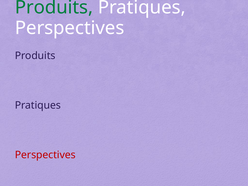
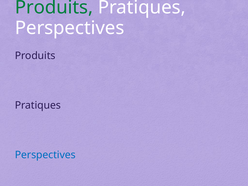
Perspectives colour: red -> blue (45, 155)
